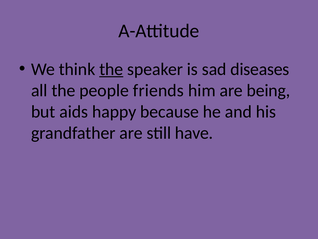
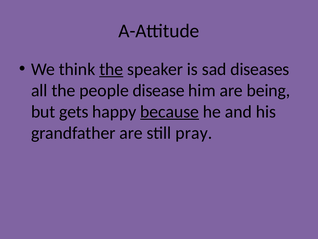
friends: friends -> disease (159, 90)
aids: aids -> gets (74, 111)
because underline: none -> present (170, 111)
have: have -> pray (194, 133)
